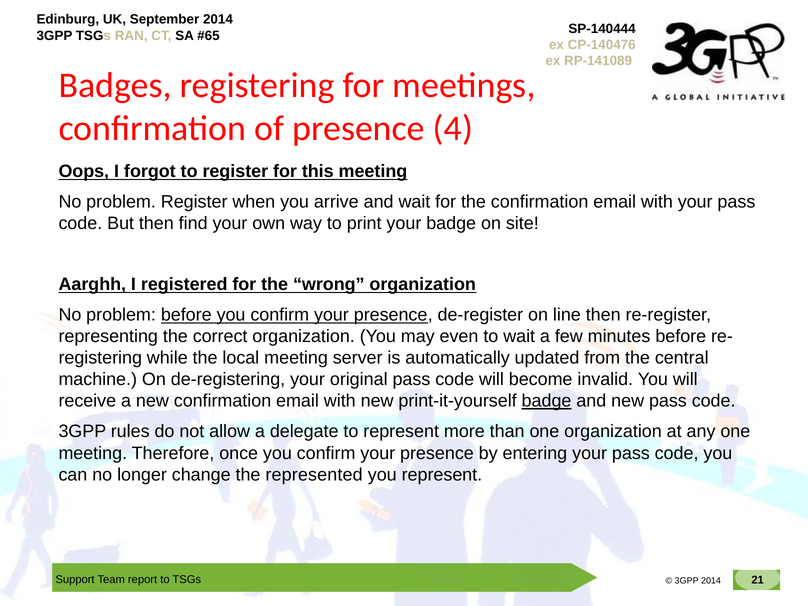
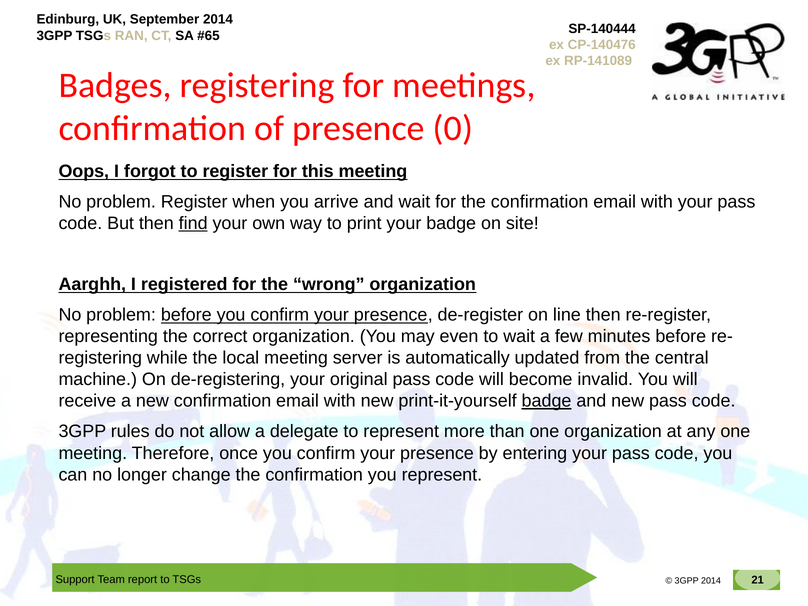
4: 4 -> 0 (453, 129)
find underline: none -> present (193, 223)
change the represented: represented -> confirmation (314, 475)
